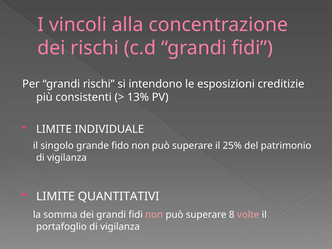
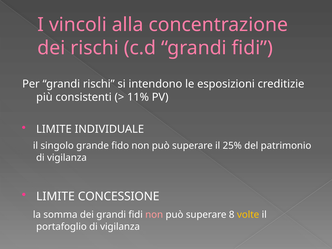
13%: 13% -> 11% (138, 97)
QUANTITATIVI: QUANTITATIVI -> CONCESSIONE (119, 196)
volte colour: pink -> yellow (248, 215)
